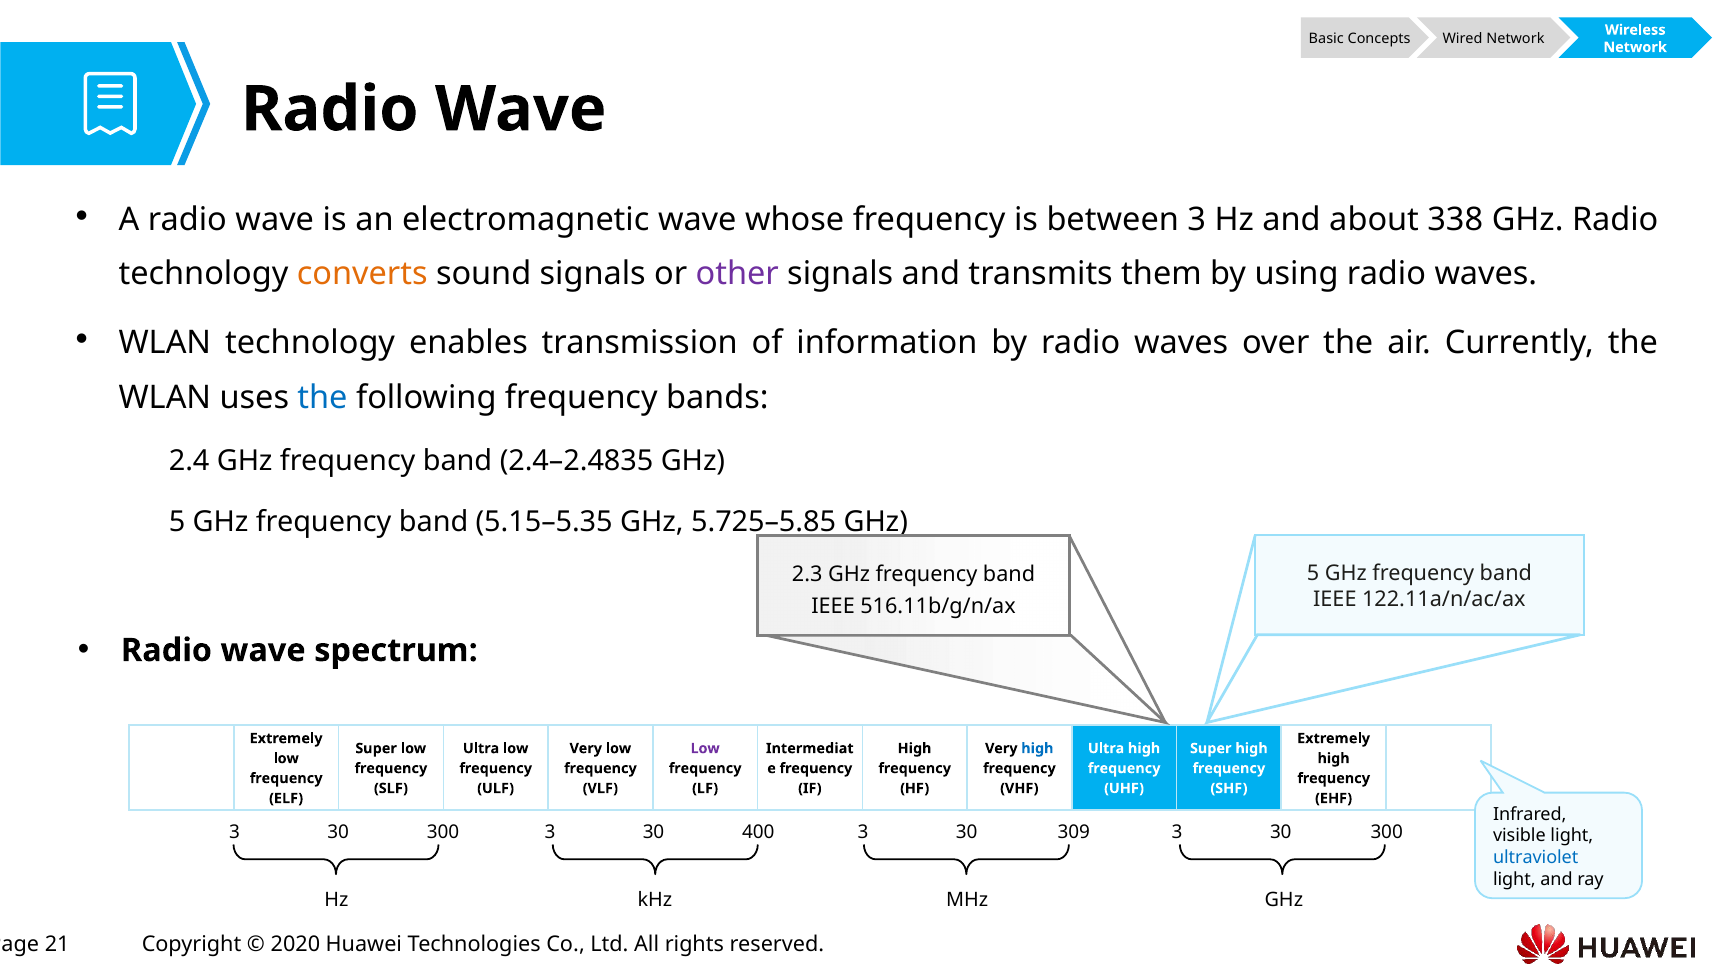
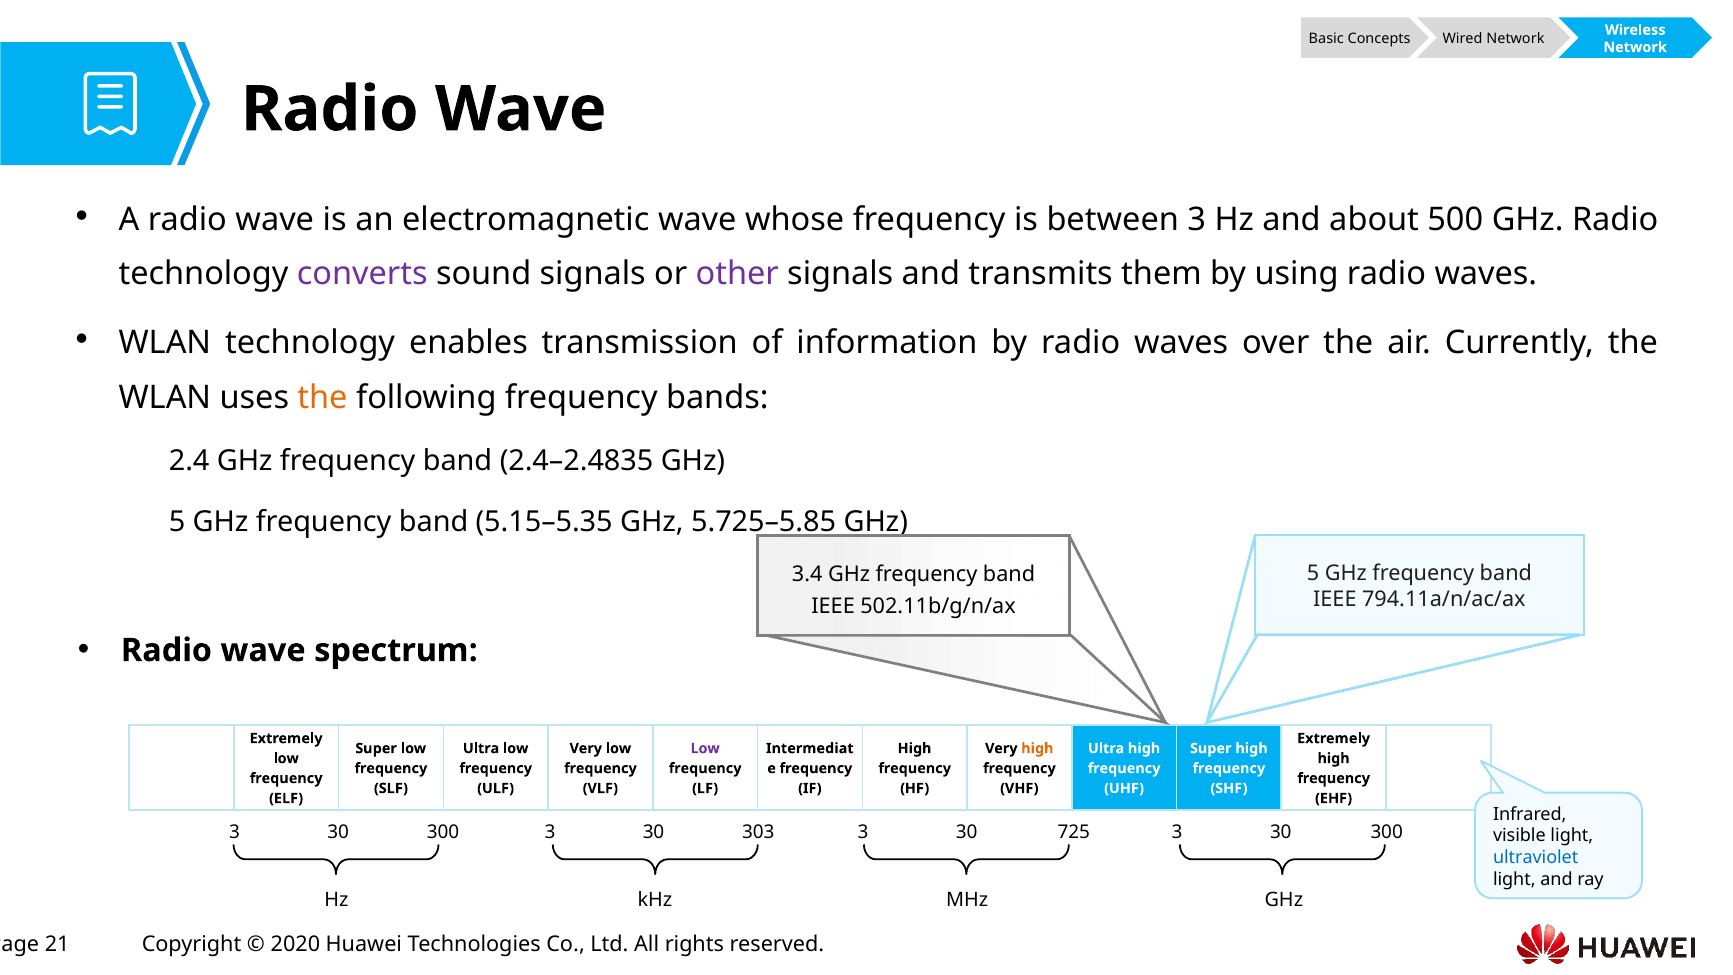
338: 338 -> 500 (1455, 220)
converts colour: orange -> purple (362, 274)
the colour: blue -> orange (322, 398)
2.3: 2.3 -> 3.4 (807, 574)
122.11a/n/ac/ax: 122.11a/n/ac/ax -> 794.11a/n/ac/ax (1444, 599)
516.11b/g/n/ax: 516.11b/g/n/ax -> 502.11b/g/n/ax (938, 606)
high colour: blue -> orange (1037, 748)
400: 400 -> 303 (758, 832)
309: 309 -> 725 (1074, 832)
